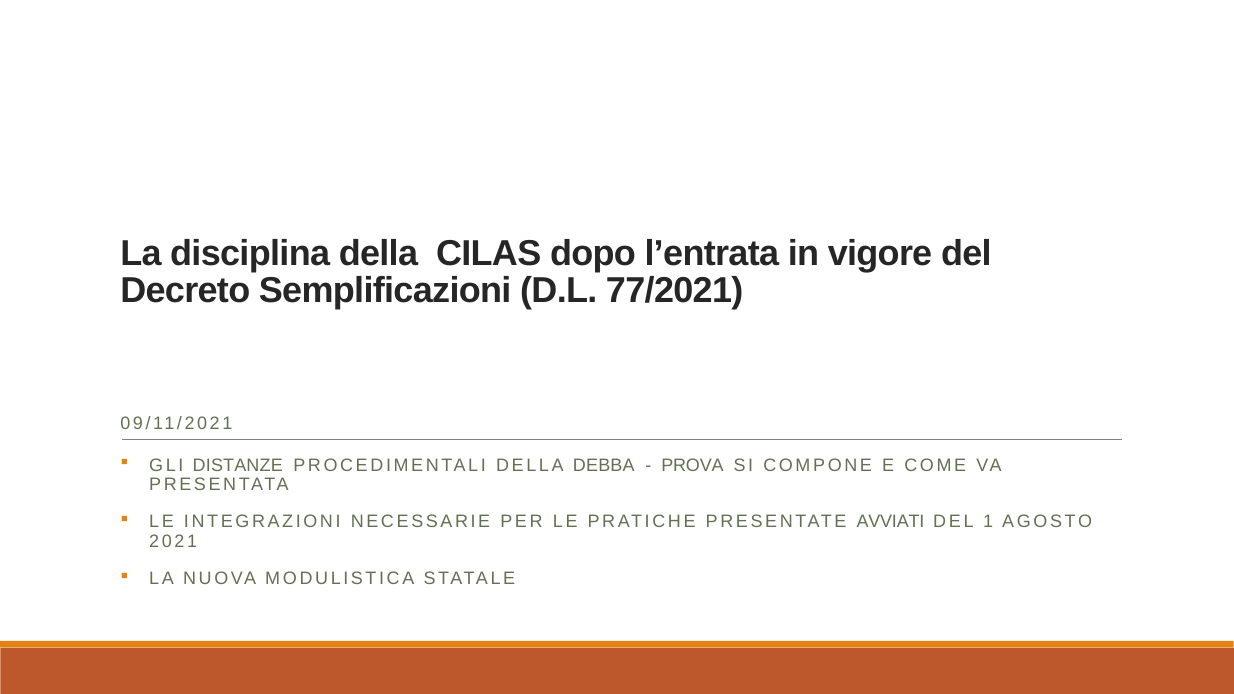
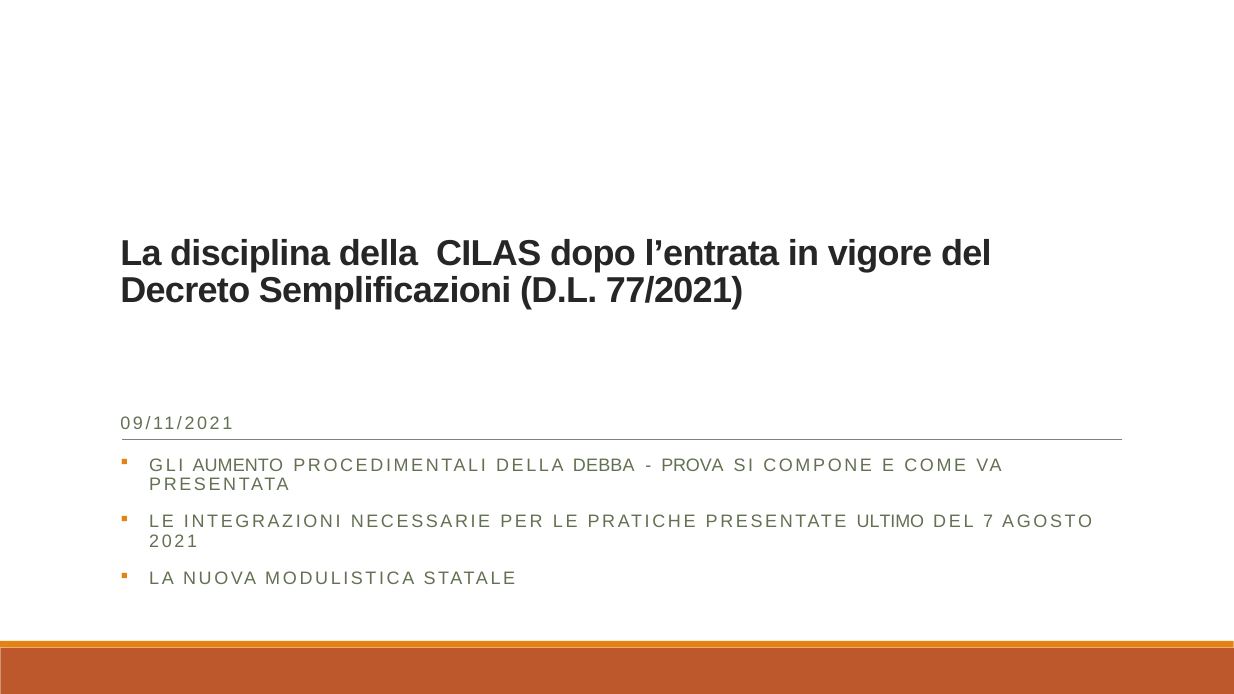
DISTANZE: DISTANZE -> AUMENTO (238, 465)
AVVIATI: AVVIATI -> ULTIMO (890, 522)
1: 1 -> 7 (988, 522)
